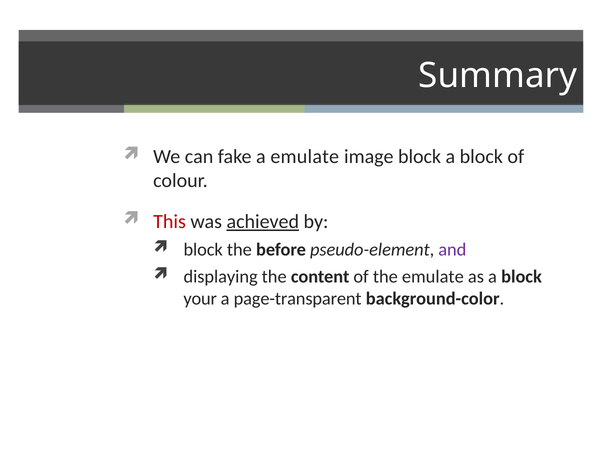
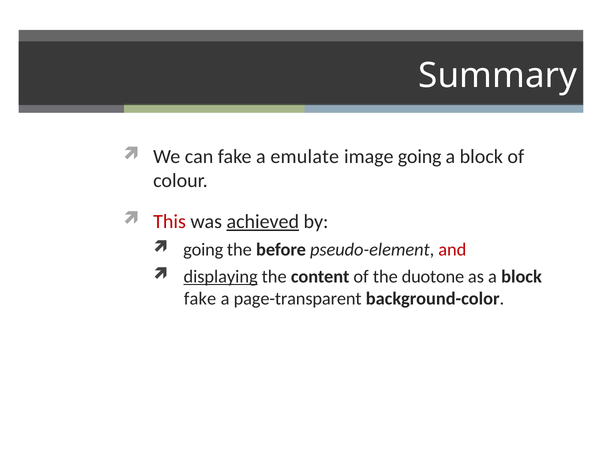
image block: block -> going (420, 157)
block: block -> going (203, 250)
and colour: purple -> red (452, 250)
displaying underline: none -> present (221, 277)
the emulate: emulate -> duotone (433, 277)
your: your -> fake (200, 299)
